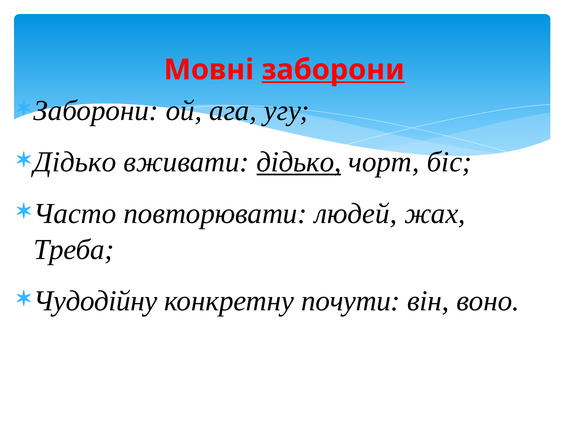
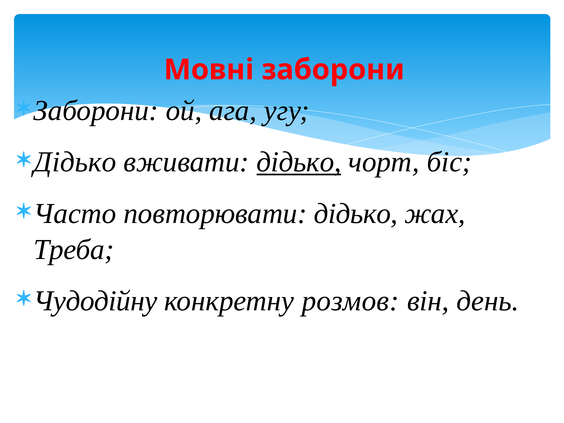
заборони underline: present -> none (333, 70)
повторювати людей: людей -> дідько (356, 214)
почути: почути -> розмов (350, 301)
воно: воно -> день (488, 301)
